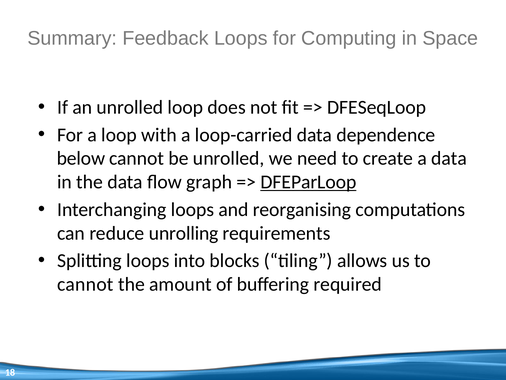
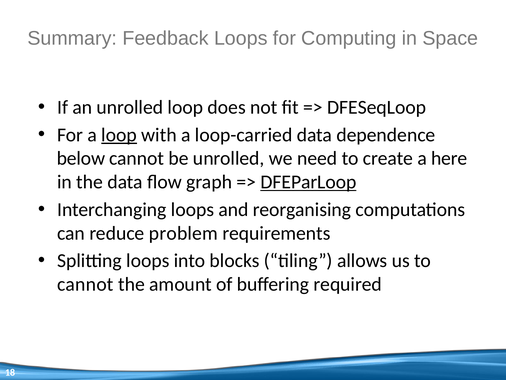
loop underline: none -> present (119, 135)
a data: data -> here (449, 158)
unrolling: unrolling -> problem (183, 233)
